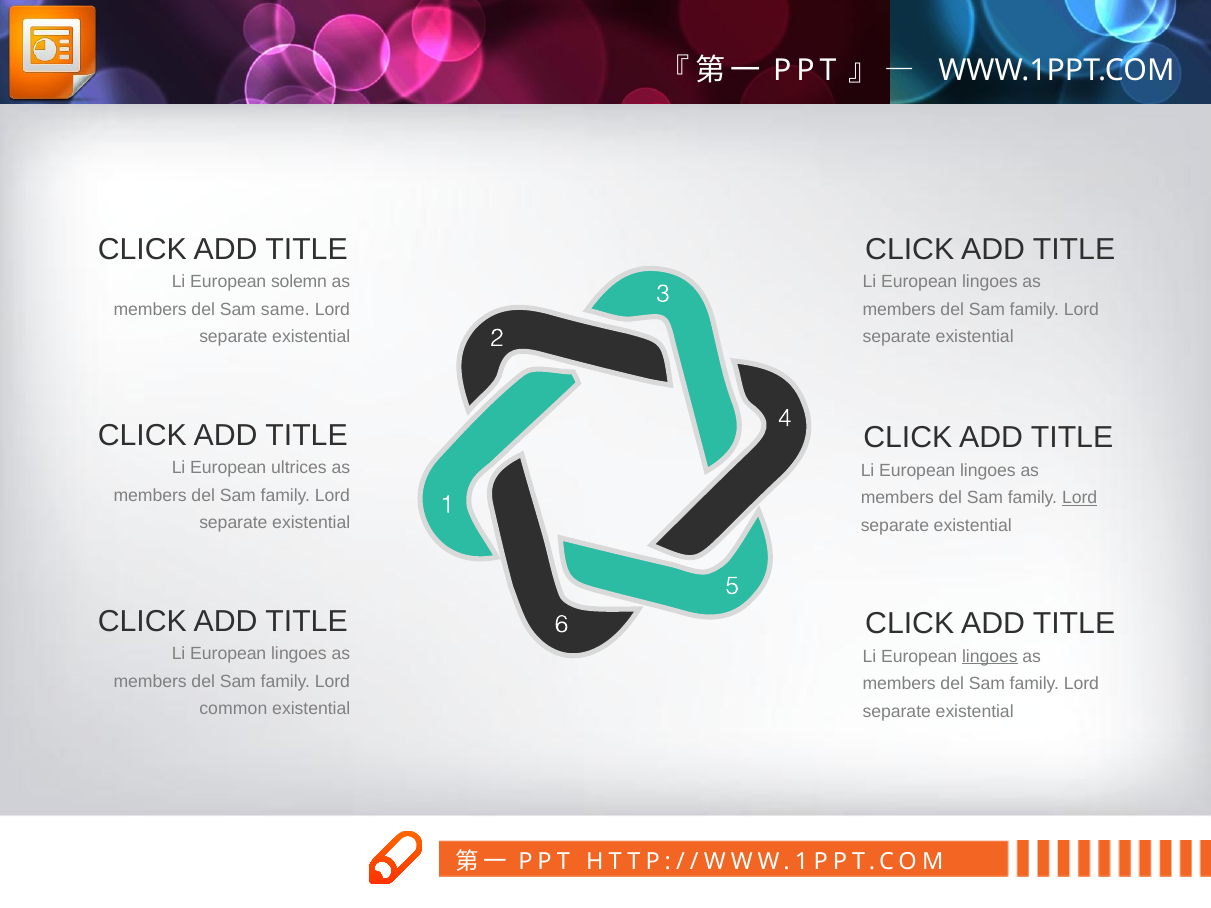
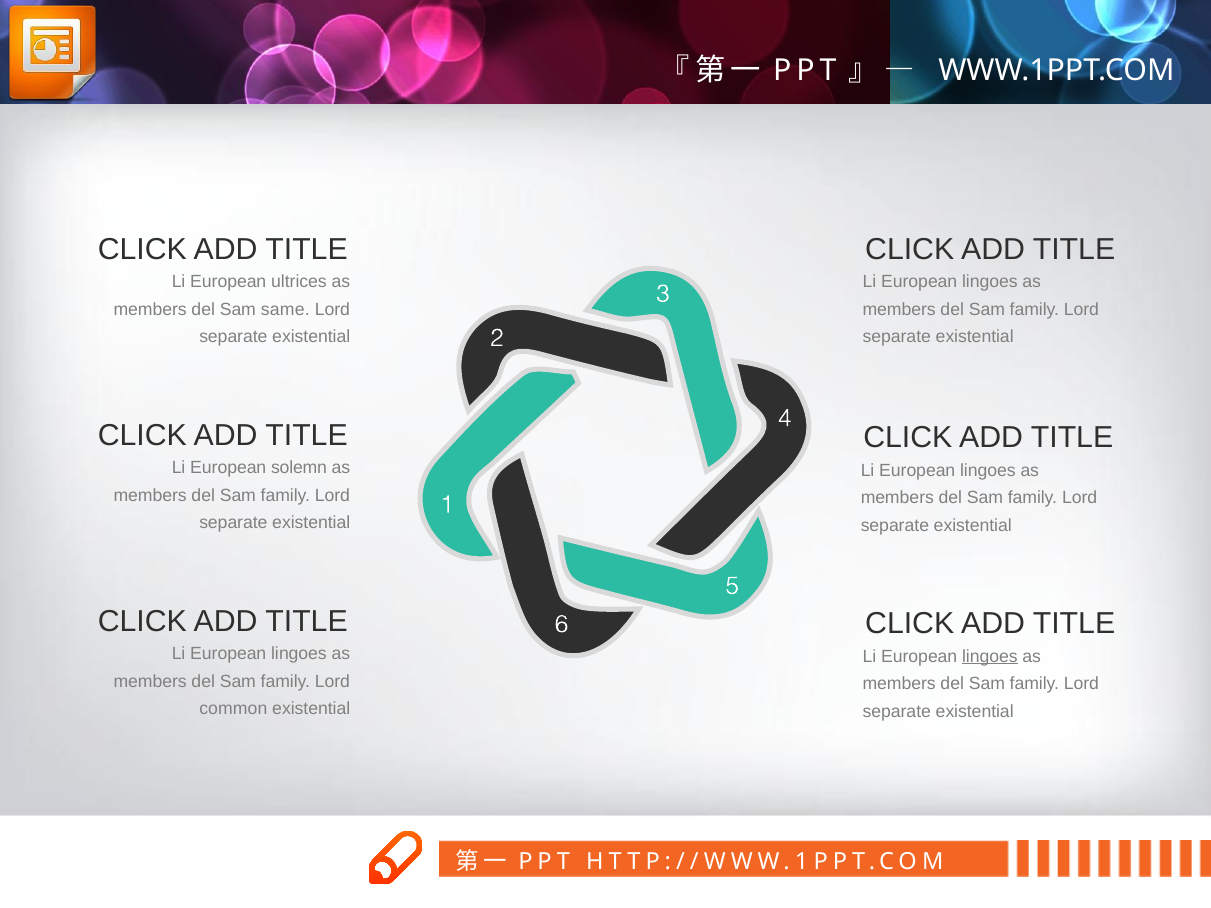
solemn: solemn -> ultrices (299, 282)
ultrices: ultrices -> solemn (299, 468)
Lord underline: present -> none (1080, 498)
